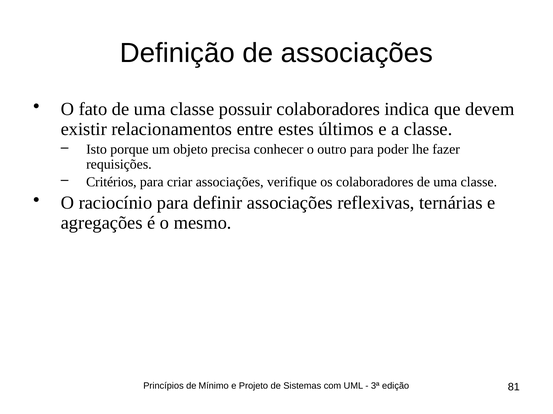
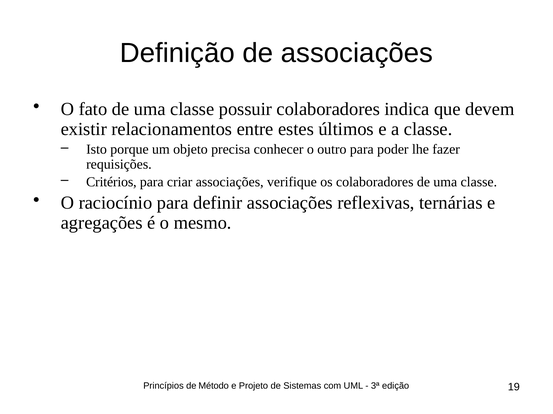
Mínimo: Mínimo -> Método (214, 387)
81: 81 -> 19 (514, 388)
